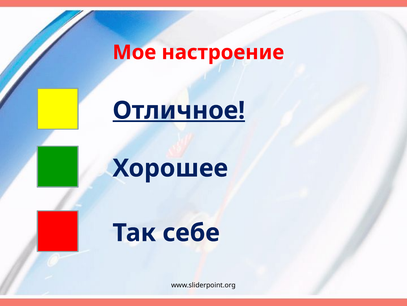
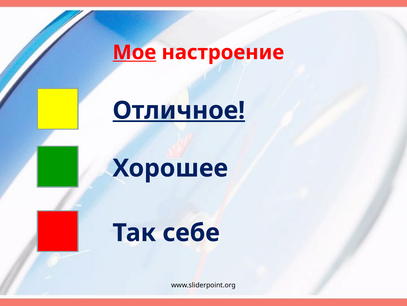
Мое underline: none -> present (134, 52)
